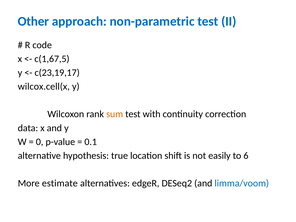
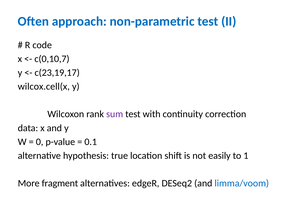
Other: Other -> Often (33, 21)
c(1,67,5: c(1,67,5 -> c(0,10,7 (52, 59)
sum colour: orange -> purple (115, 114)
6: 6 -> 1 (246, 156)
estimate: estimate -> fragment (60, 183)
